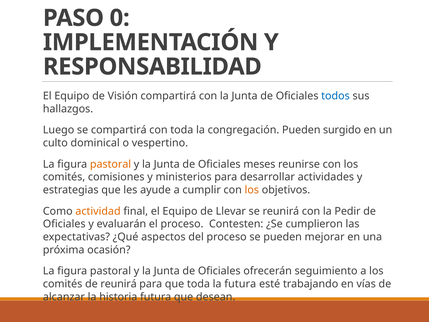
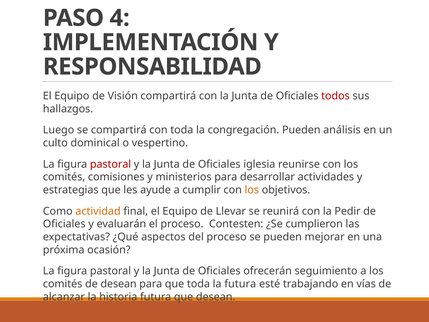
0: 0 -> 4 (120, 18)
todos colour: blue -> red (335, 96)
surgido: surgido -> análisis (342, 130)
pastoral colour: orange -> red (111, 164)
meses: meses -> iglesia (259, 164)
de reunirá: reunirá -> desean (119, 284)
